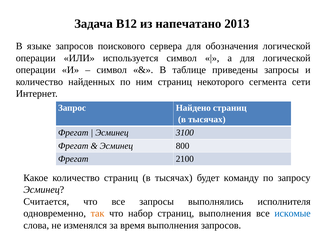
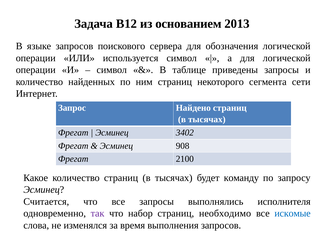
напечатано: напечатано -> основанием (188, 24)
3100: 3100 -> 3402 (185, 133)
800: 800 -> 908 (183, 146)
так colour: orange -> purple (98, 213)
страниц выполнения: выполнения -> необходимо (225, 213)
